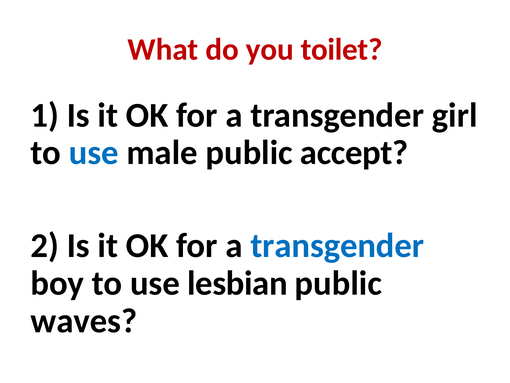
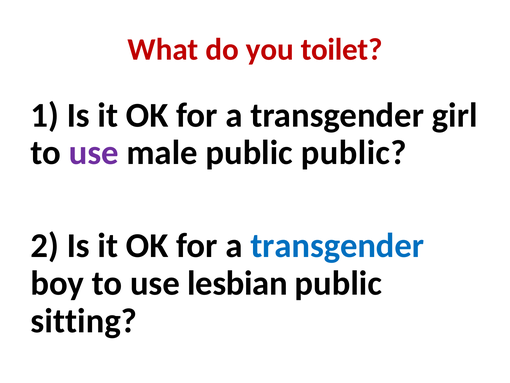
use colour: blue -> purple (94, 153)
public accept: accept -> public (354, 153)
waves: waves -> sitting (84, 320)
